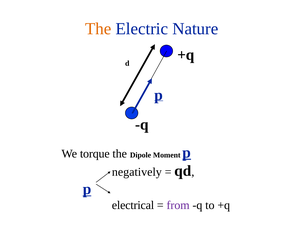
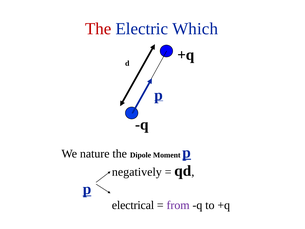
The colour: orange -> red (98, 29)
Nature: Nature -> Which (195, 29)
torque: torque -> nature (95, 153)
